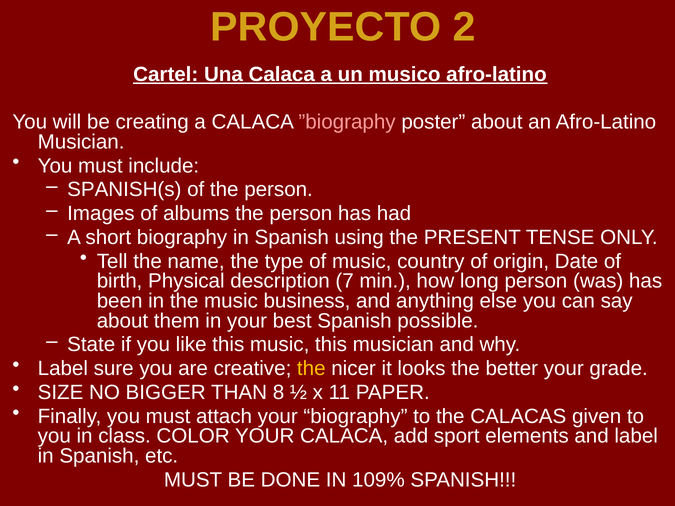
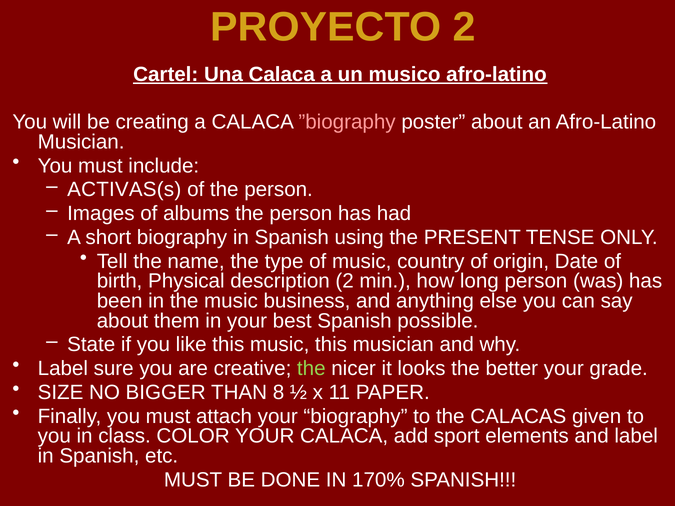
SPANISH(s: SPANISH(s -> ACTIVAS(s (124, 190)
description 7: 7 -> 2 (345, 281)
the colour: yellow -> light green (311, 369)
109%: 109% -> 170% (378, 480)
